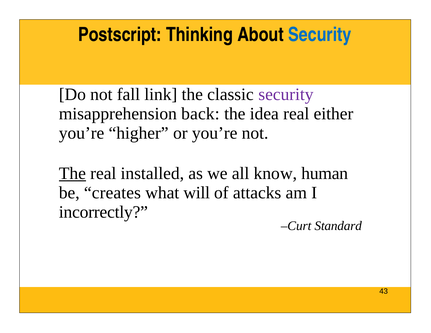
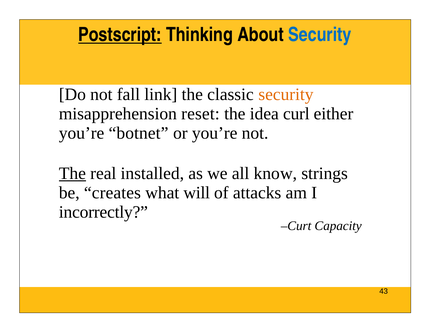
Postscript underline: none -> present (120, 35)
security colour: purple -> orange (286, 94)
back: back -> reset (200, 114)
idea real: real -> curl (296, 114)
higher: higher -> botnet (139, 133)
human: human -> strings (325, 173)
Standard: Standard -> Capacity (338, 226)
